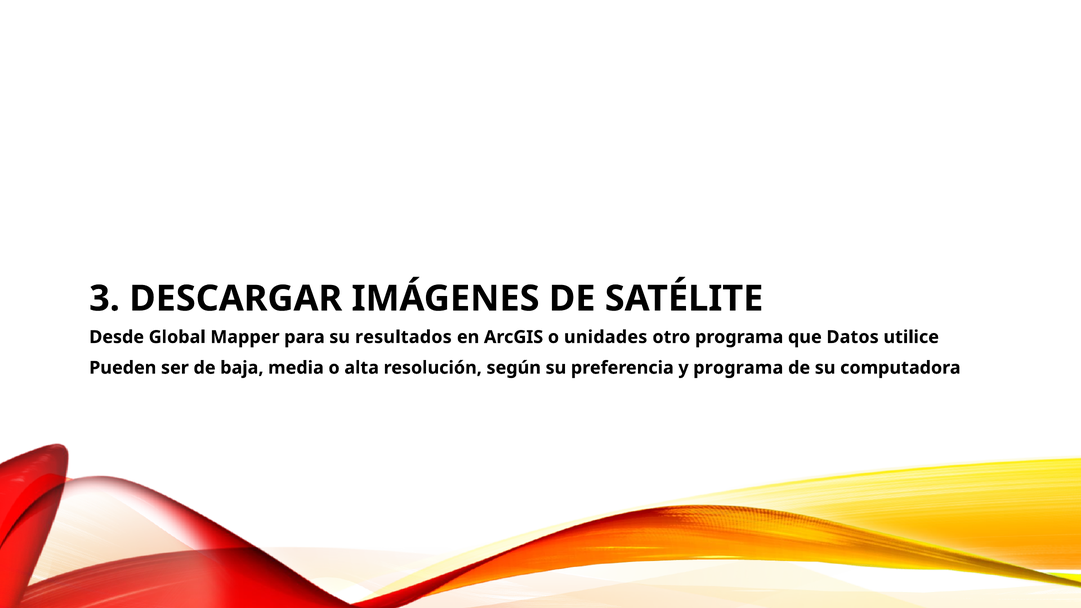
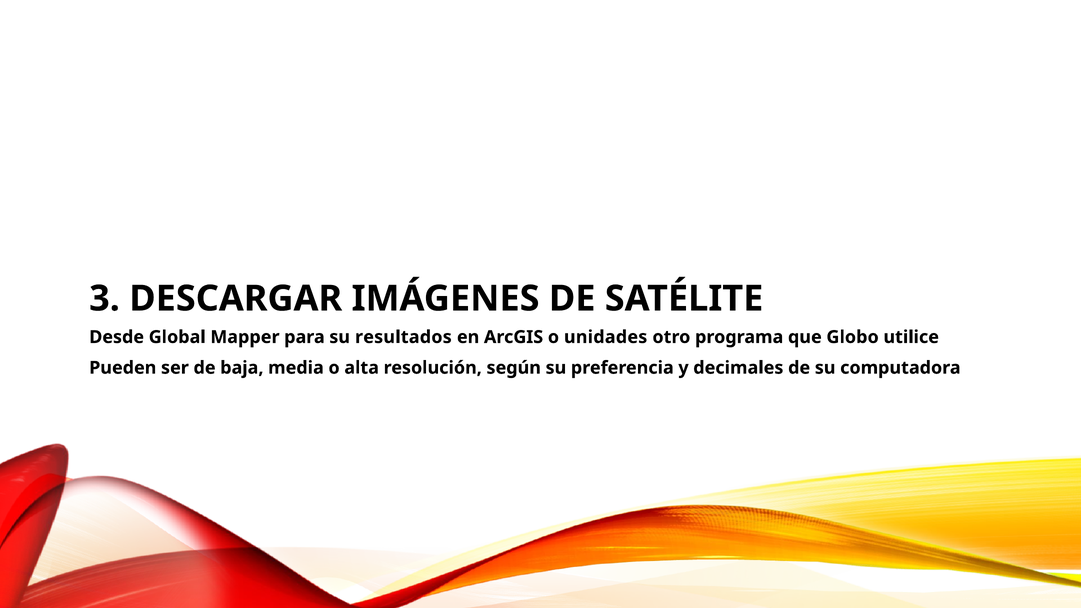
Datos: Datos -> Globo (853, 337)
y programa: programa -> decimales (738, 368)
